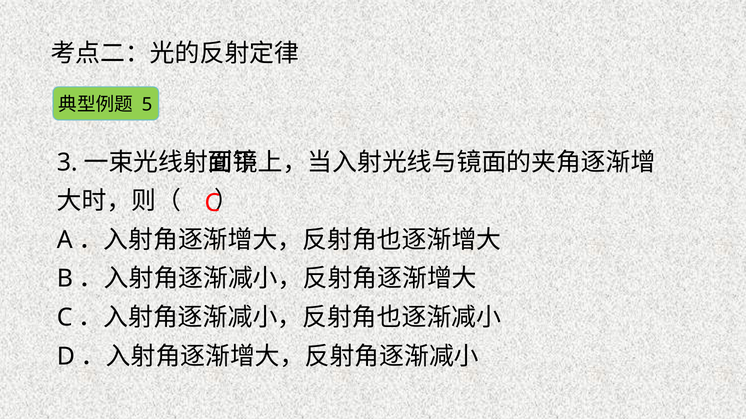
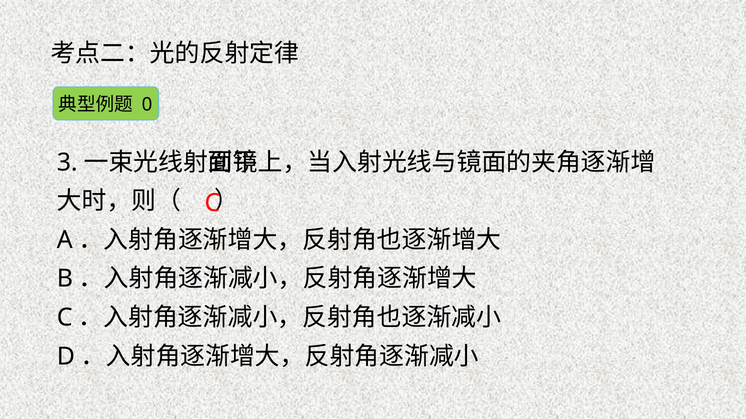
5: 5 -> 0 (147, 105)
